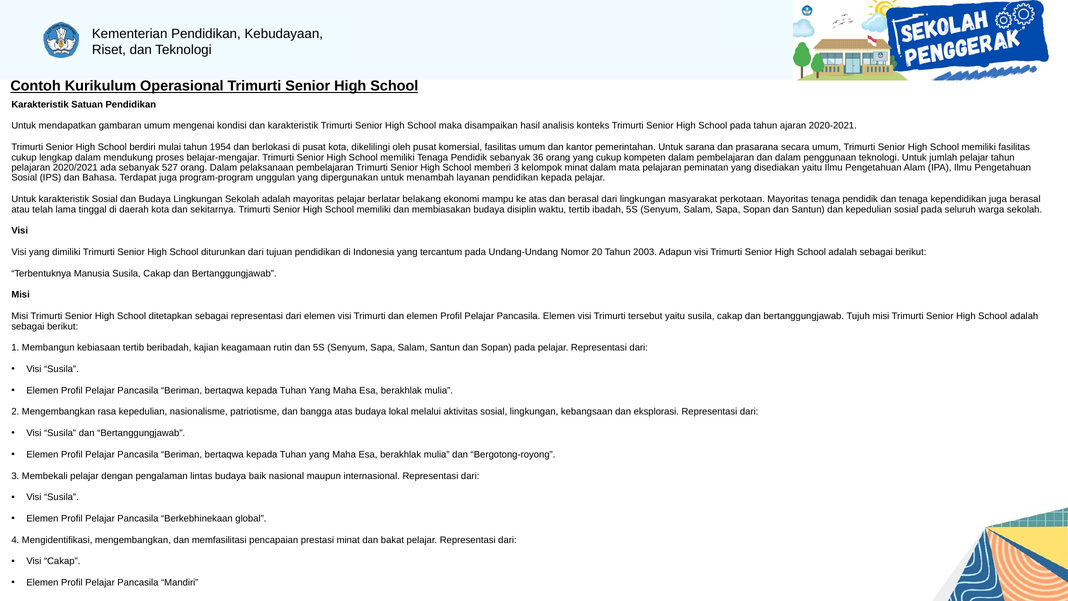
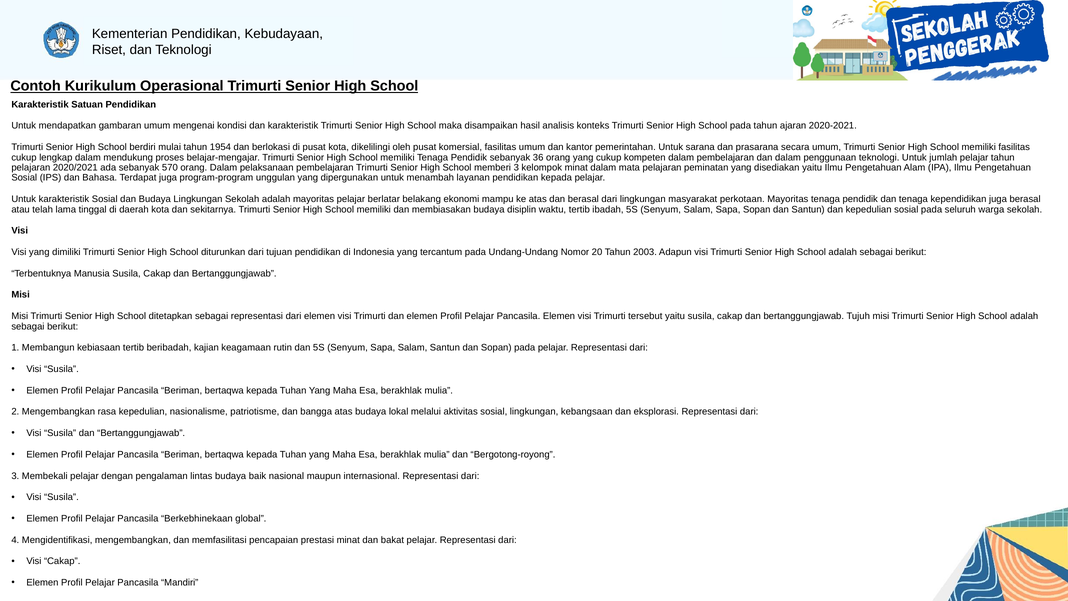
527: 527 -> 570 (170, 168)
